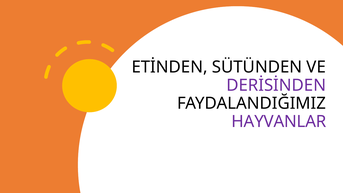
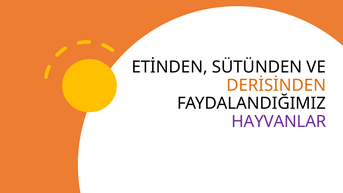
DERİSİNDEN colour: purple -> orange (276, 85)
